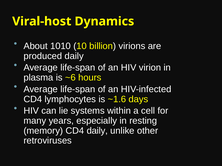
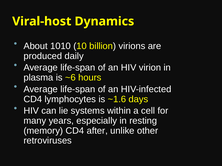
CD4 daily: daily -> after (97, 131)
